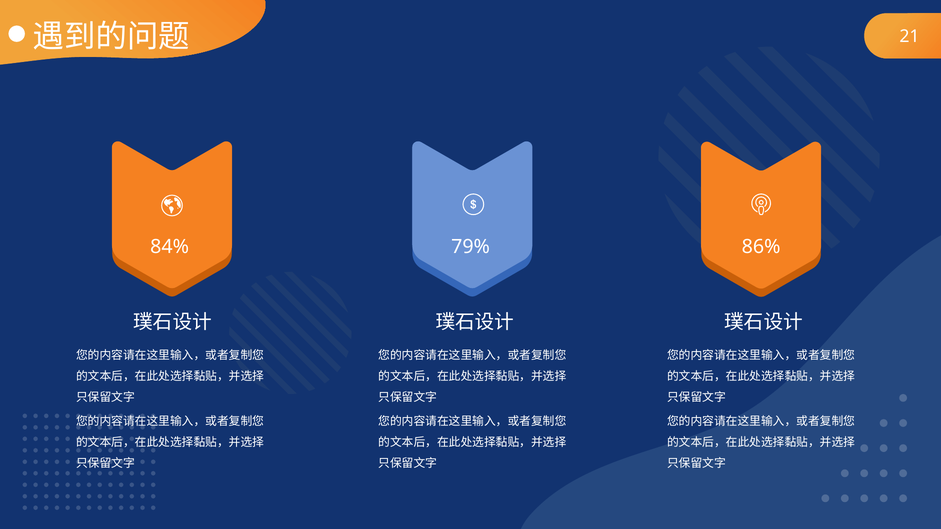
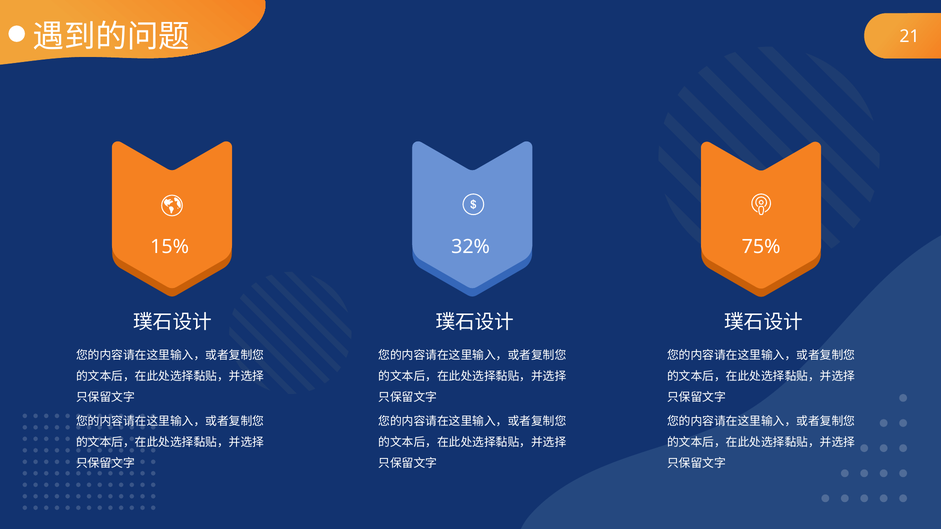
84%: 84% -> 15% (170, 247)
79%: 79% -> 32% (471, 247)
86%: 86% -> 75% (761, 247)
